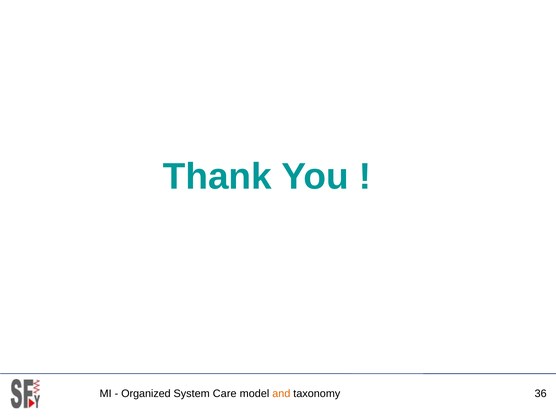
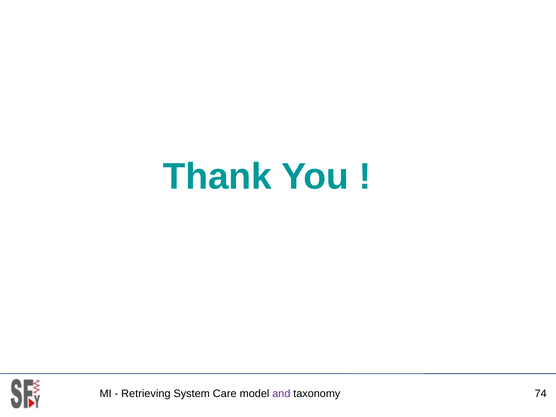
Organized: Organized -> Retrieving (146, 394)
and colour: orange -> purple (281, 394)
36: 36 -> 74 (541, 394)
